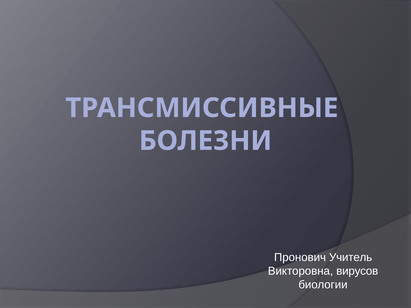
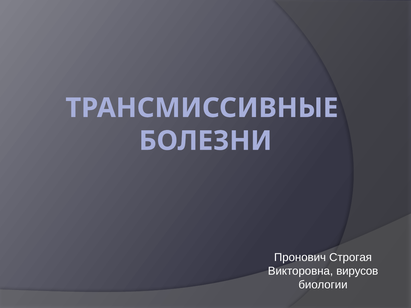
Учитель: Учитель -> Строгая (351, 258)
